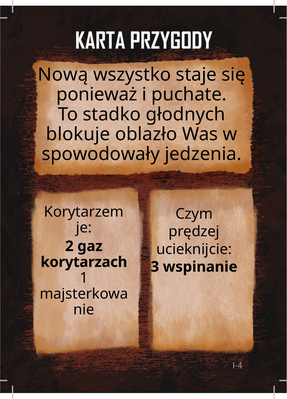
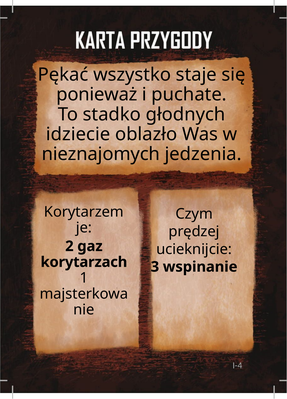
Nową: Nową -> Pękać (63, 75)
blokuje: blokuje -> idziecie (78, 134)
spowodowały: spowodowały -> nieznajomych (101, 154)
